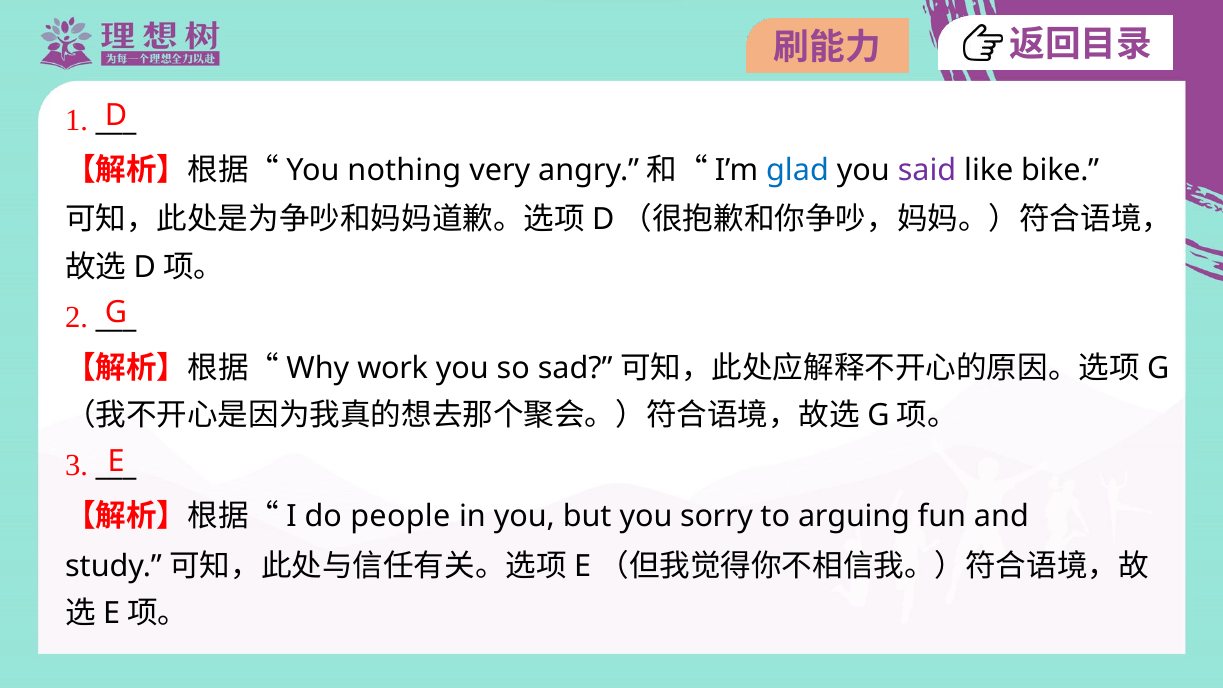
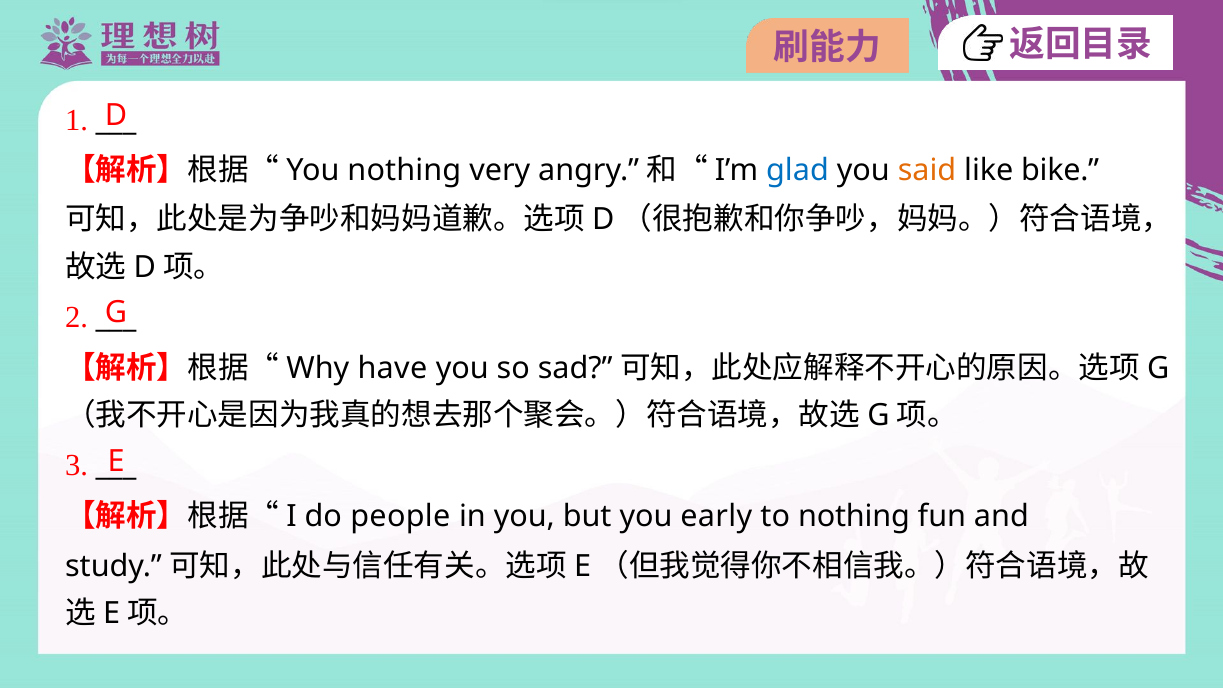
said colour: purple -> orange (927, 170)
work: work -> have (392, 368)
sorry: sorry -> early (716, 517)
to arguing: arguing -> nothing (854, 517)
